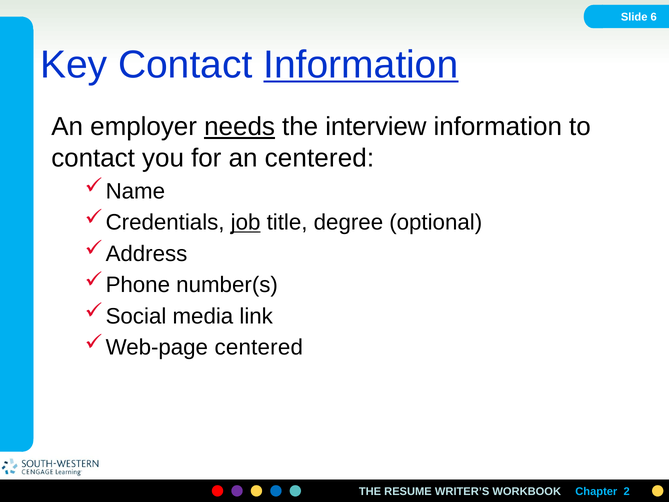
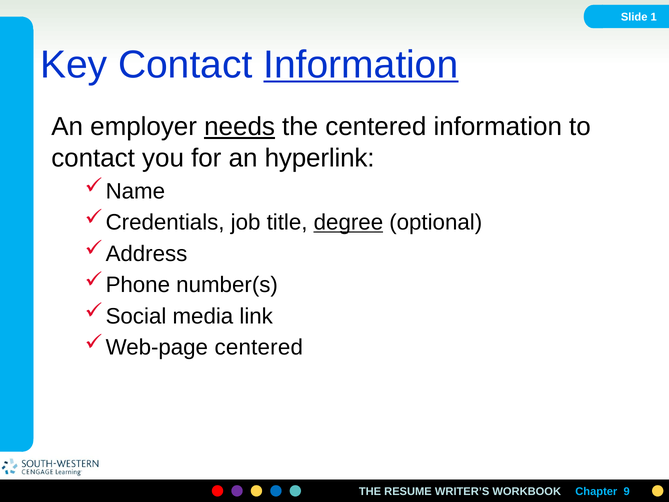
6: 6 -> 1 (654, 17)
the interview: interview -> centered (376, 127)
an centered: centered -> hyperlink (320, 158)
job underline: present -> none (246, 222)
degree underline: none -> present (348, 222)
2: 2 -> 9 (627, 491)
